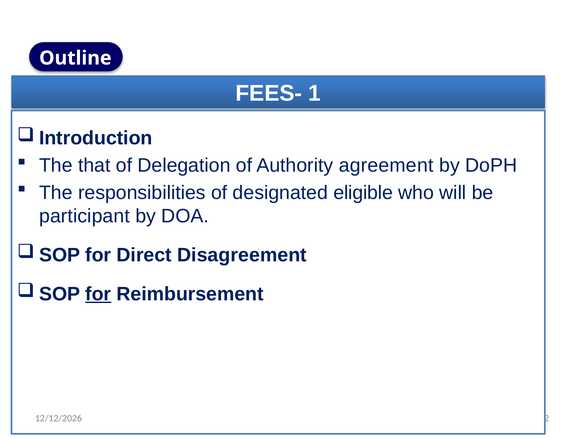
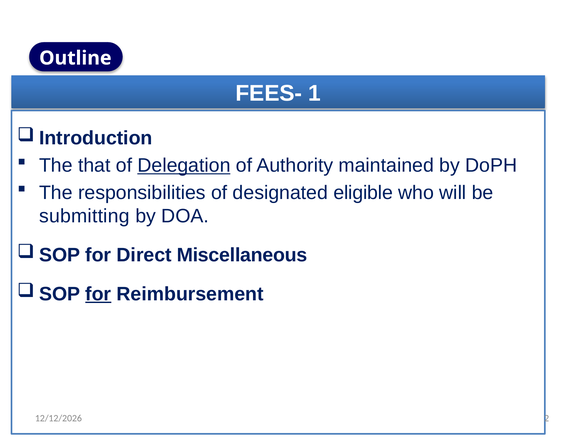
Delegation underline: none -> present (184, 165)
agreement: agreement -> maintained (386, 165)
participant: participant -> submitting (84, 216)
Disagreement: Disagreement -> Miscellaneous (242, 255)
